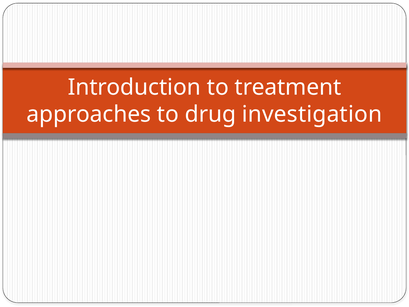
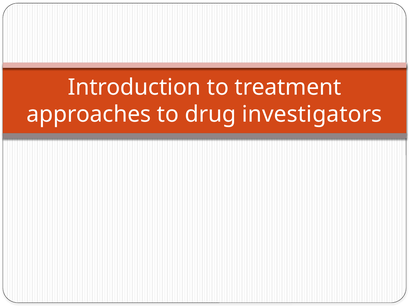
investigation: investigation -> investigators (312, 114)
